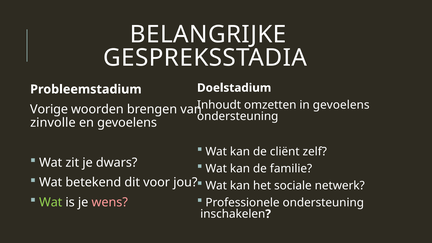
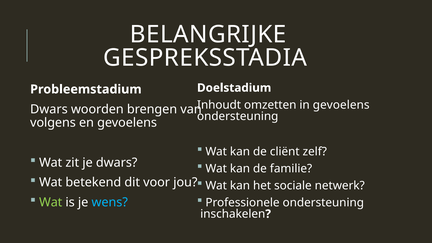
Vorige: Vorige -> Dwars (49, 109)
zinvolle: zinvolle -> volgens (53, 123)
wens colour: pink -> light blue (110, 202)
